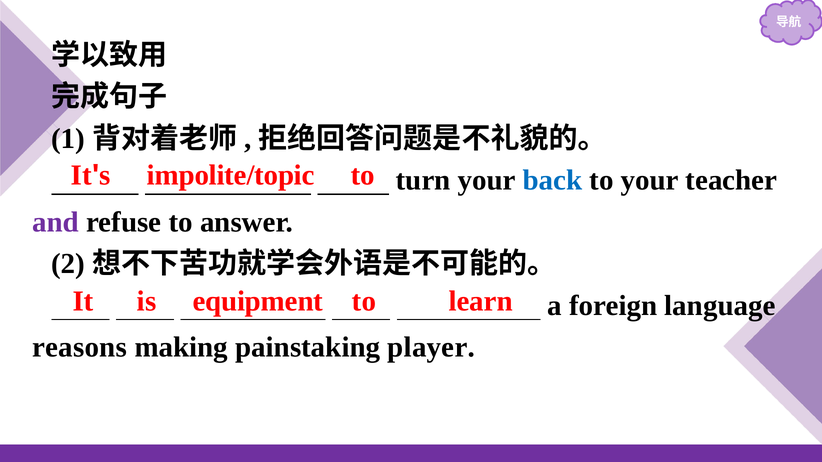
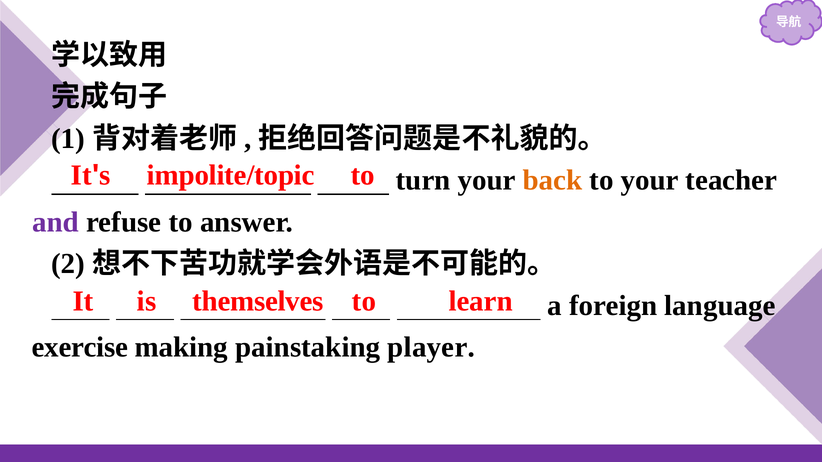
back colour: blue -> orange (552, 181)
equipment: equipment -> themselves (258, 301)
reasons: reasons -> exercise (80, 348)
